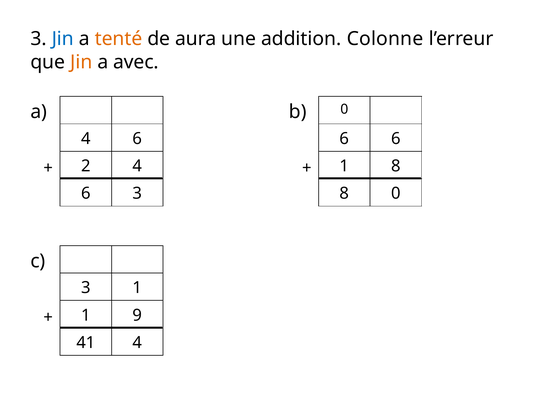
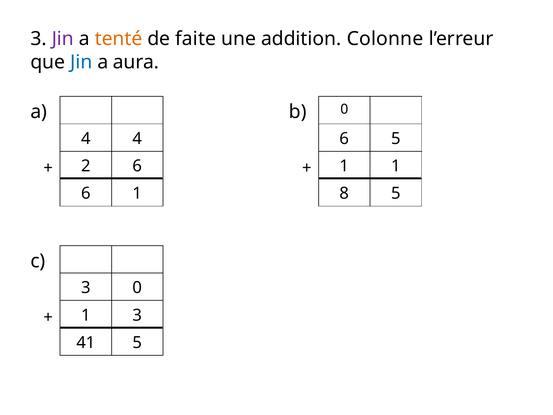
Jin colour: blue -> purple (63, 39)
aura: aura -> faite (196, 39)
Jin colour: orange -> blue (81, 62)
avec: avec -> aura (136, 62)
6: 6 -> 4 (137, 139)
6 6: 6 -> 5 (396, 139)
2 4: 4 -> 6 (137, 166)
1 8: 8 -> 1 (396, 166)
6 3: 3 -> 1 (137, 193)
8 0: 0 -> 5 (396, 193)
3 1: 1 -> 0 (137, 288)
1 9: 9 -> 3 (137, 315)
41 4: 4 -> 5 (137, 342)
